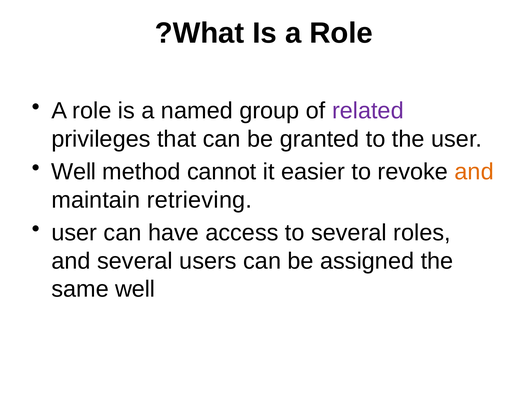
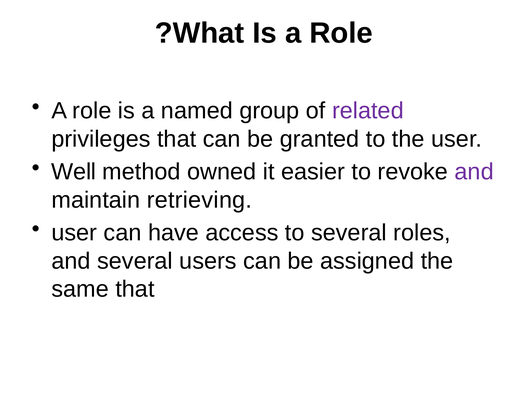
cannot: cannot -> owned (222, 172)
and colour: orange -> purple (474, 172)
same well: well -> that (135, 289)
